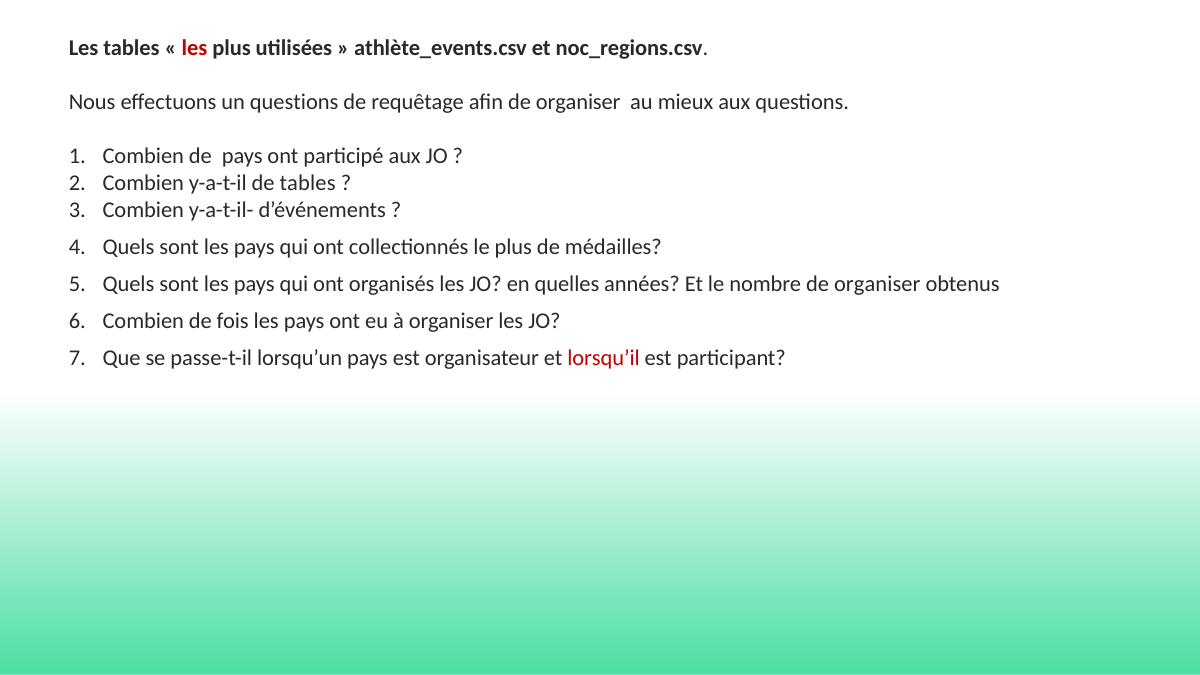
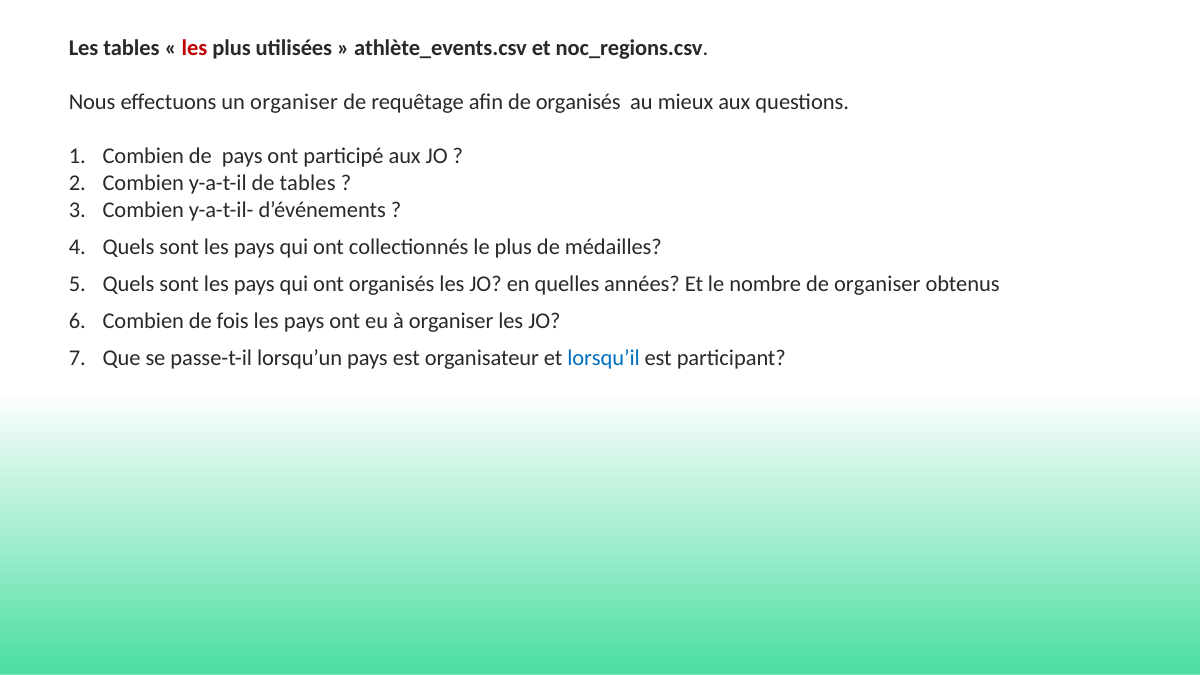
un questions: questions -> organiser (294, 102)
afin de organiser: organiser -> organisés (578, 102)
lorsqu’il colour: red -> blue (604, 358)
